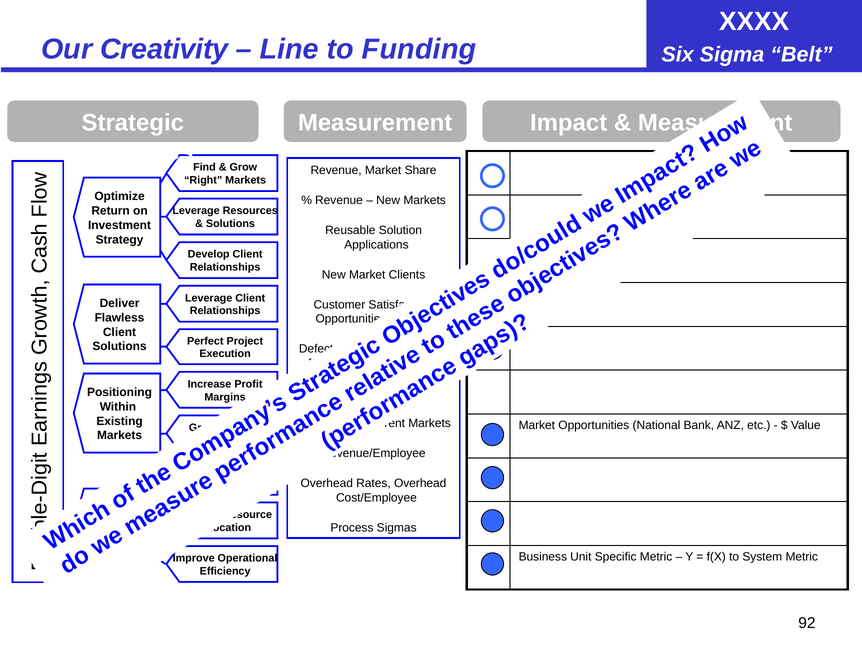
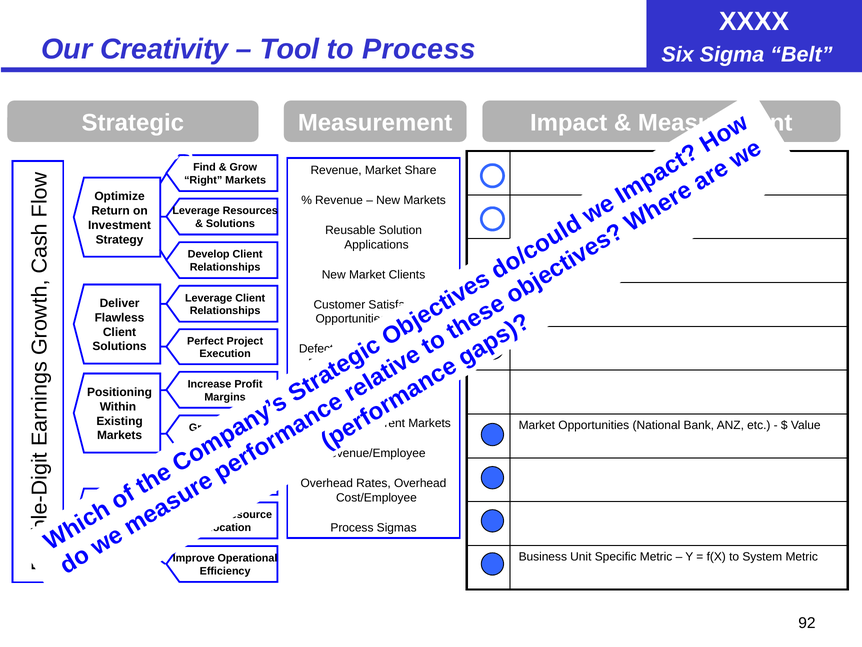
Line: Line -> Tool (289, 49)
to Funding: Funding -> Process (419, 49)
